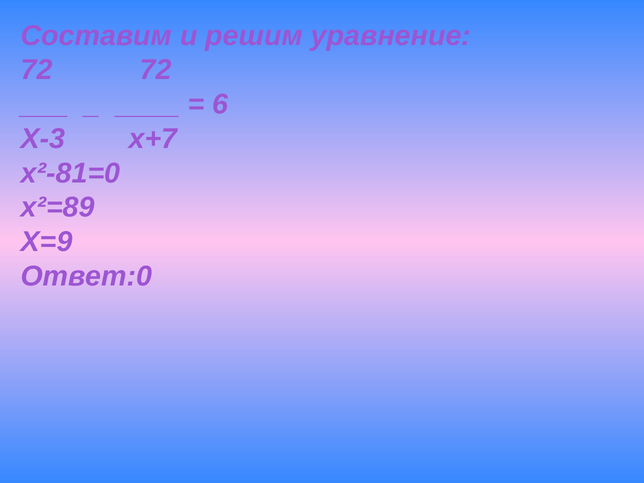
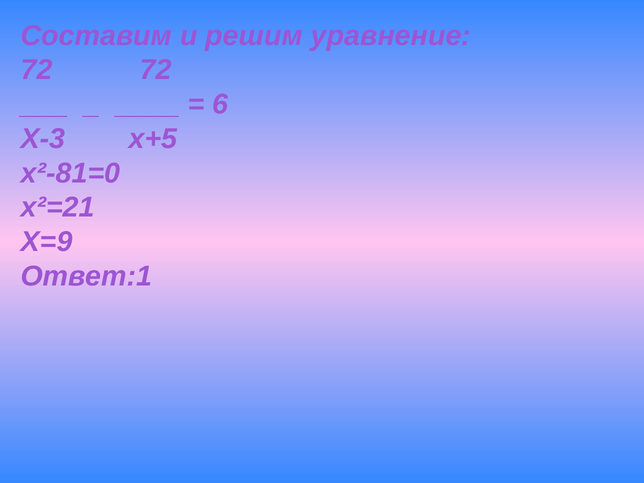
х+7: х+7 -> х+5 (153, 139)
х²=89: х²=89 -> х²=21 (58, 207)
Ответ:0: Ответ:0 -> Ответ:1 (86, 276)
